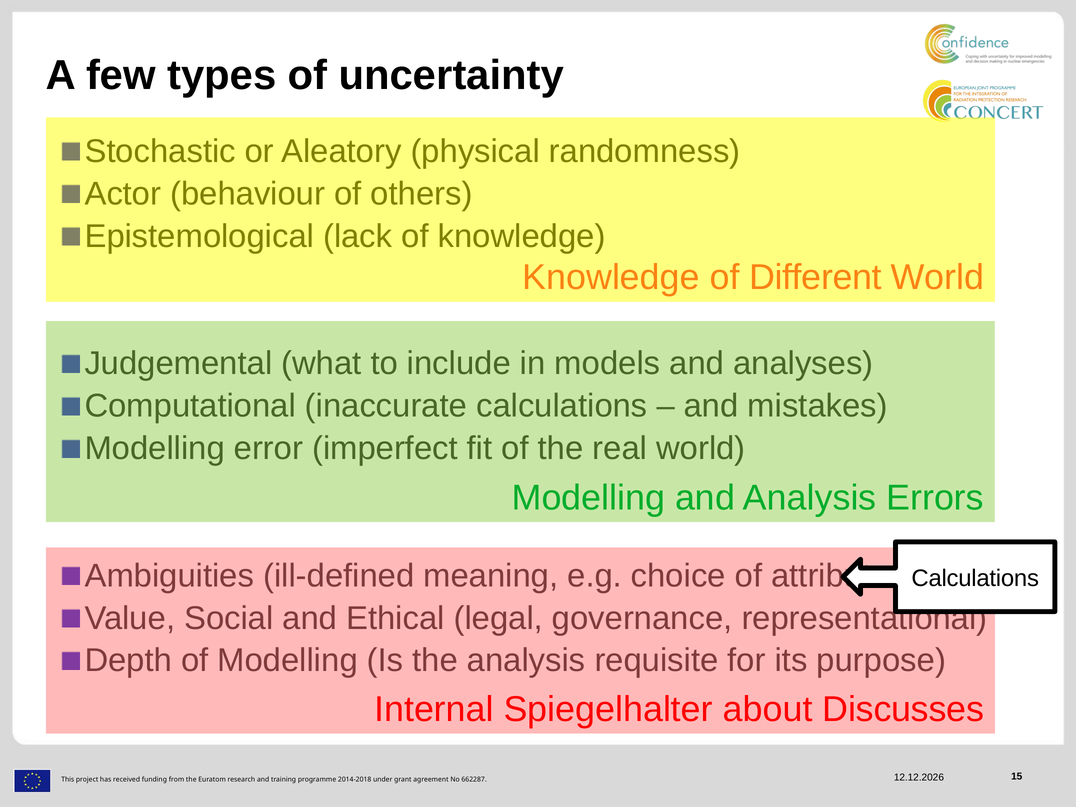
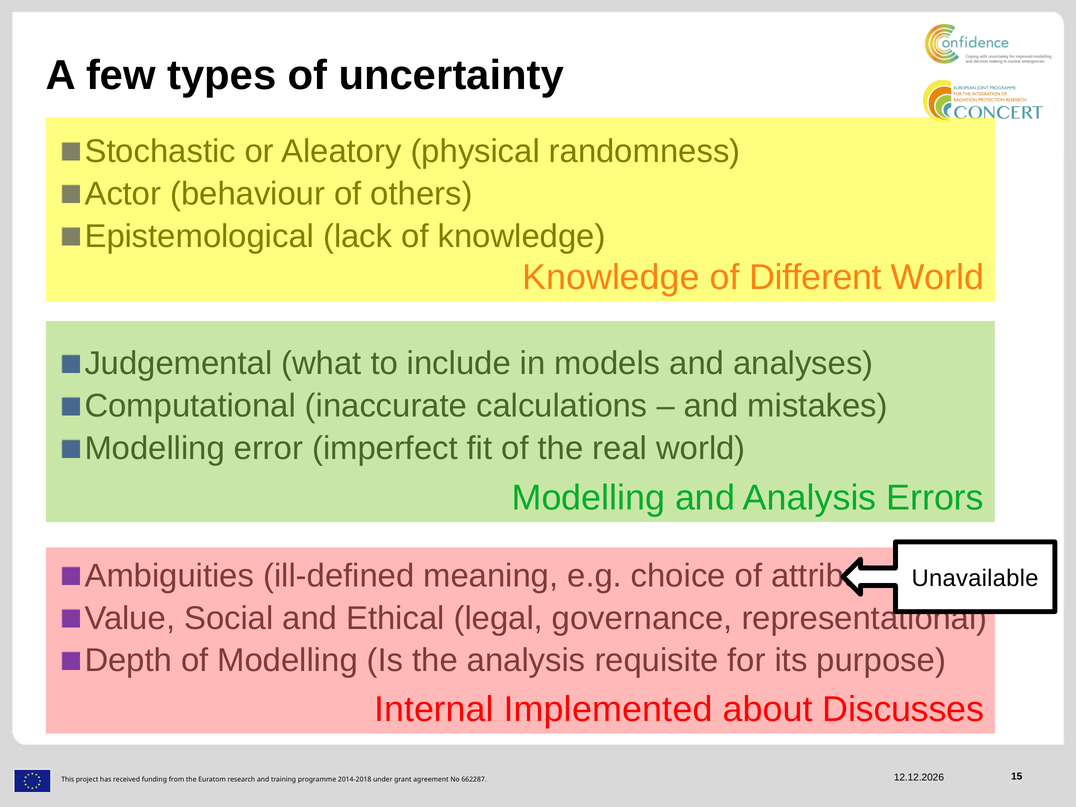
Calculations: Calculations -> Unavailable (975, 578)
Spiegelhalter: Spiegelhalter -> Implemented (608, 709)
